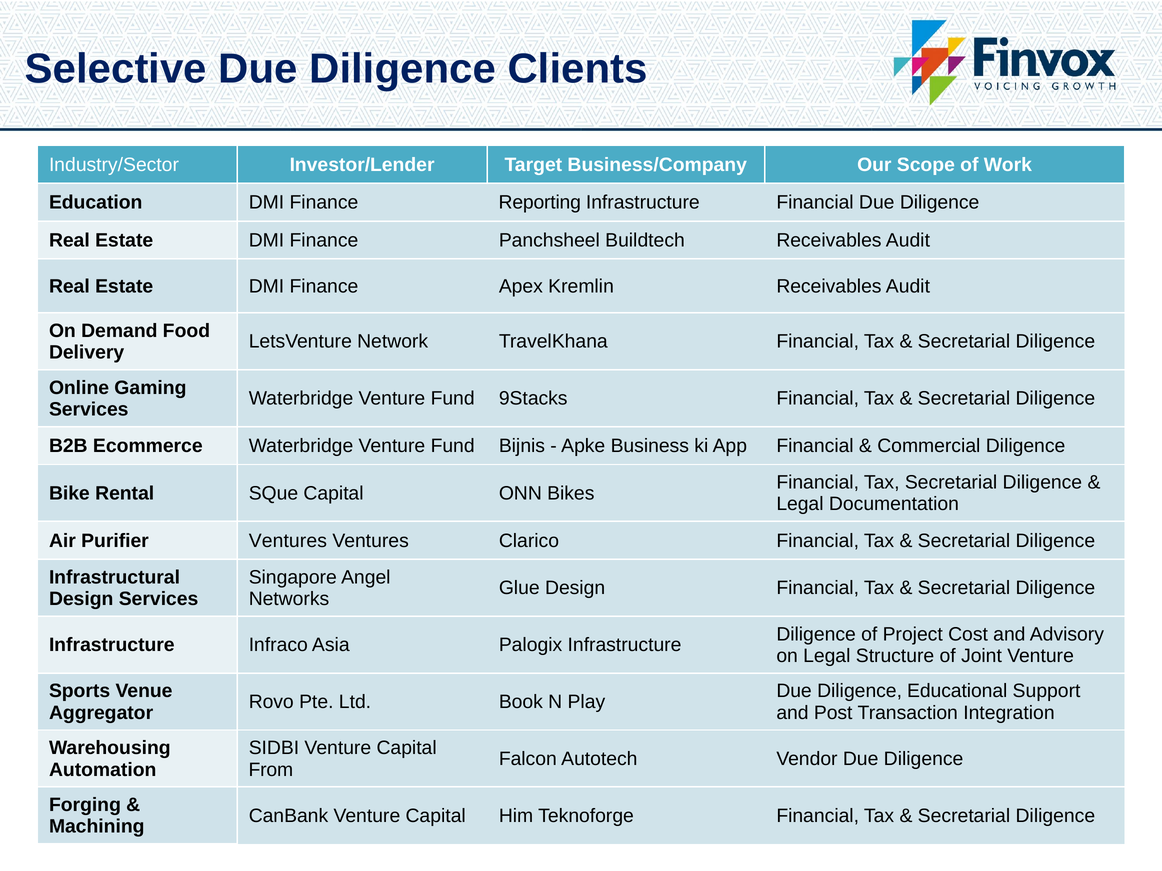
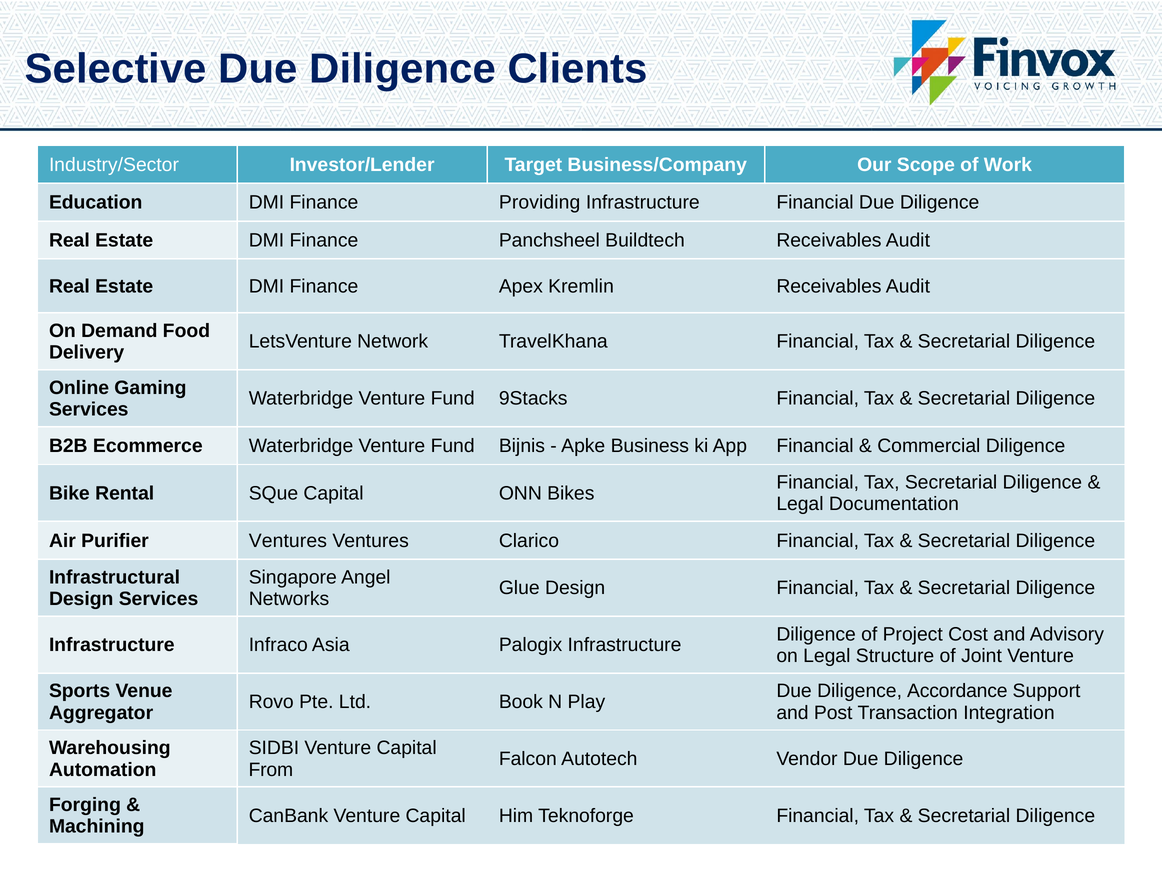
Reporting: Reporting -> Providing (540, 203)
Educational: Educational -> Accordance (957, 691)
